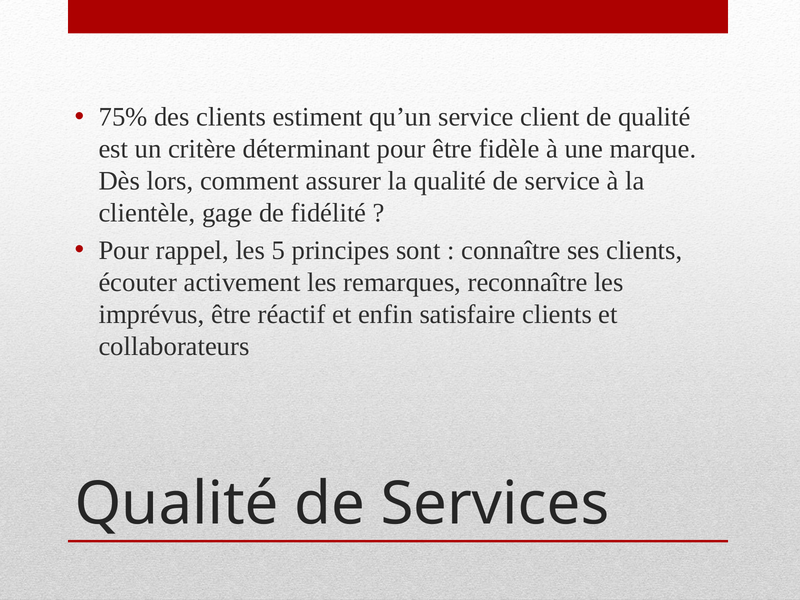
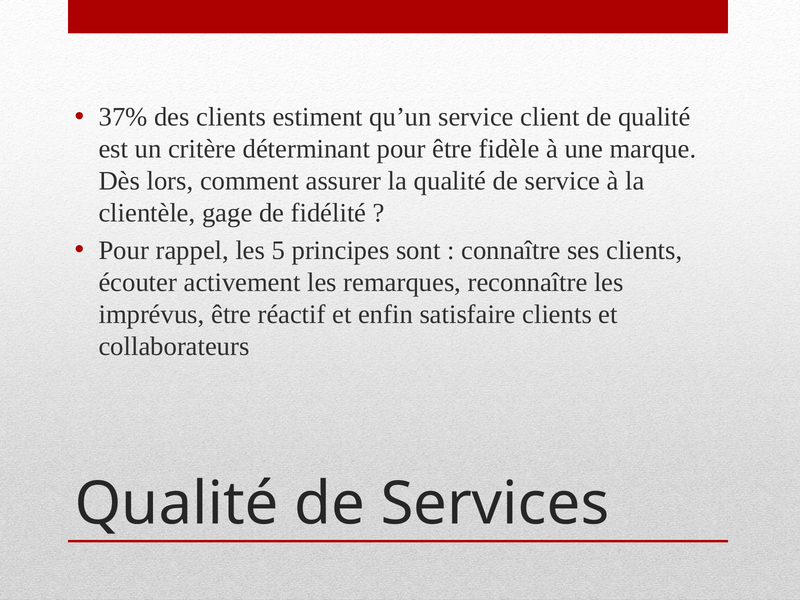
75%: 75% -> 37% (123, 117)
